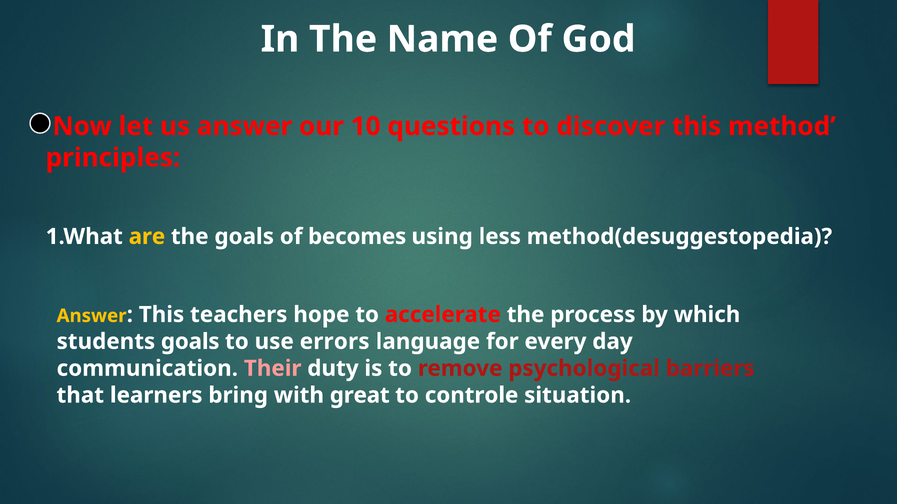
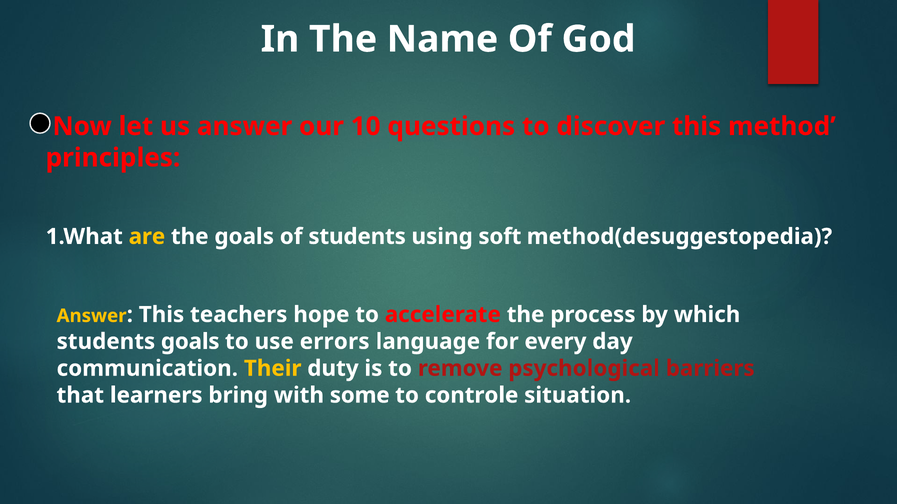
of becomes: becomes -> students (357, 237)
less: less -> soft (500, 237)
Their colour: pink -> yellow (273, 369)
great: great -> some (360, 396)
